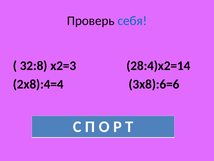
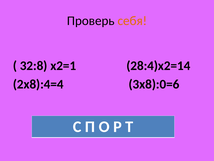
себя colour: blue -> orange (132, 21)
х2=3: х2=3 -> х2=1 (63, 66)
3х8):6=6: 3х8):6=6 -> 3х8):0=6 (154, 84)
